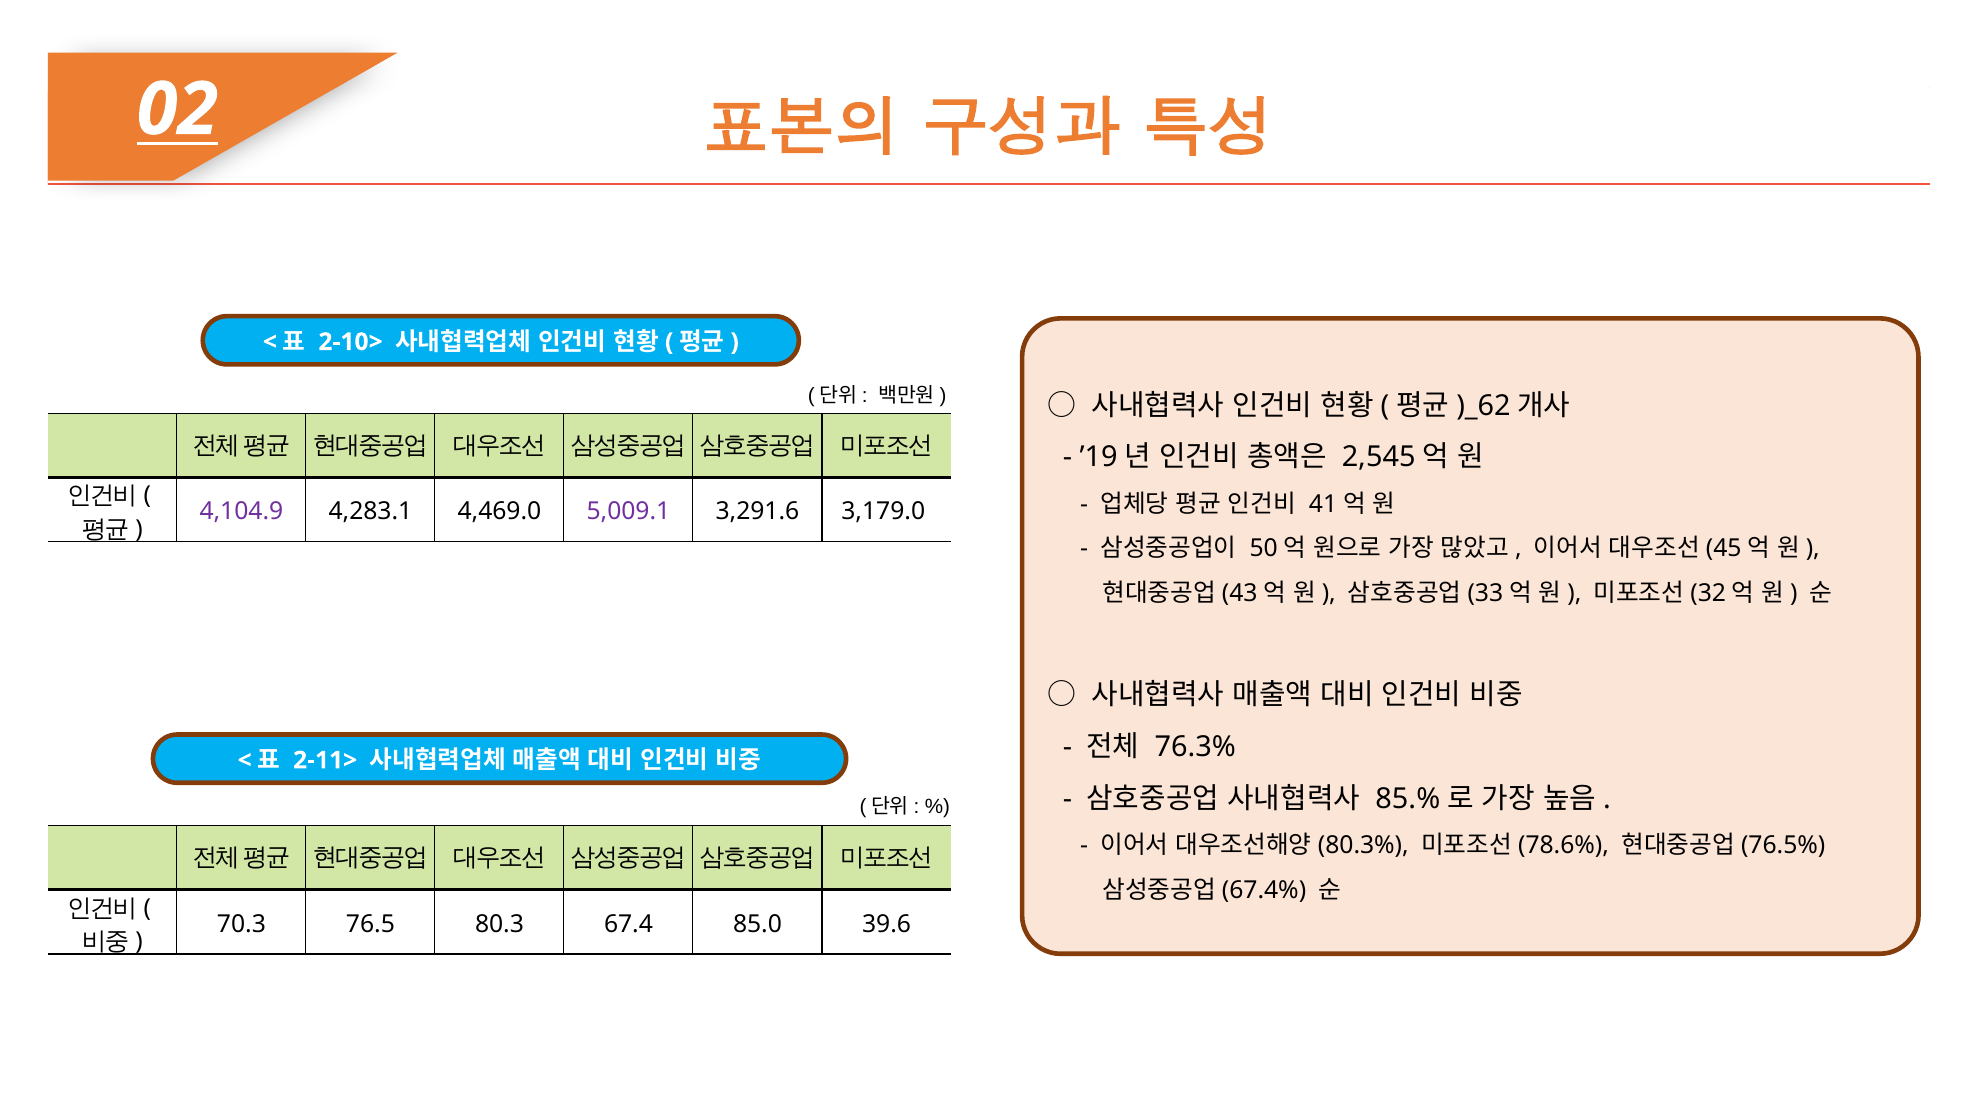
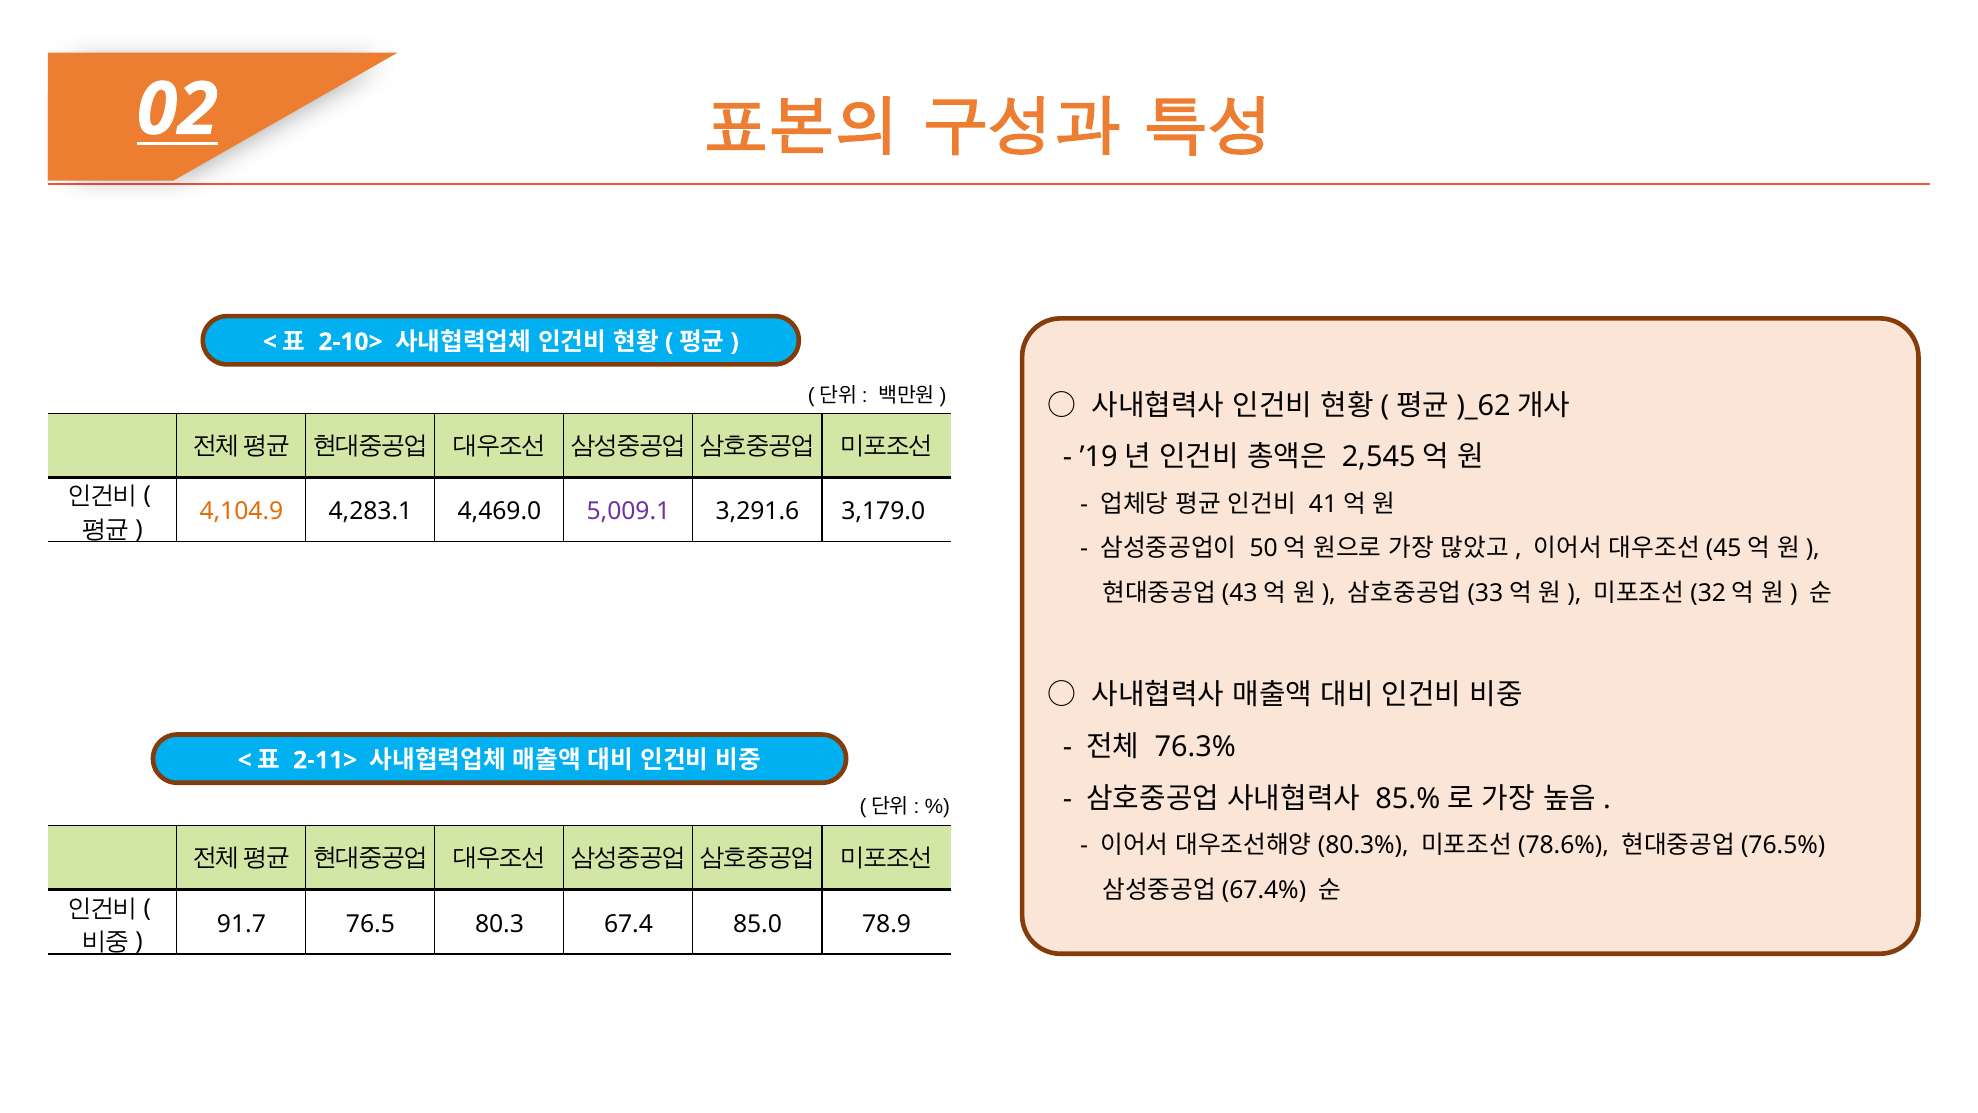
4,104.9 colour: purple -> orange (241, 511)
70.3: 70.3 -> 91.7 (241, 924)
39.6: 39.6 -> 78.9 (887, 924)
